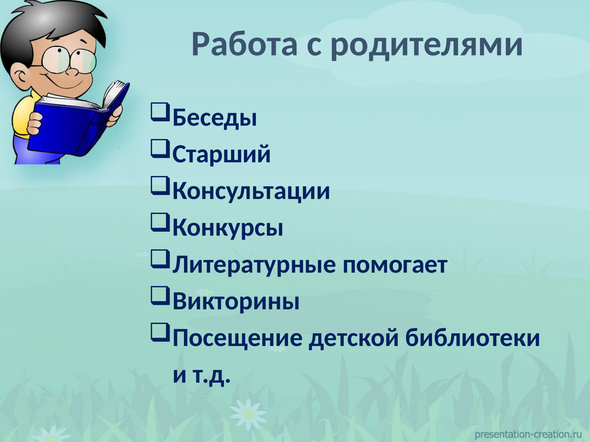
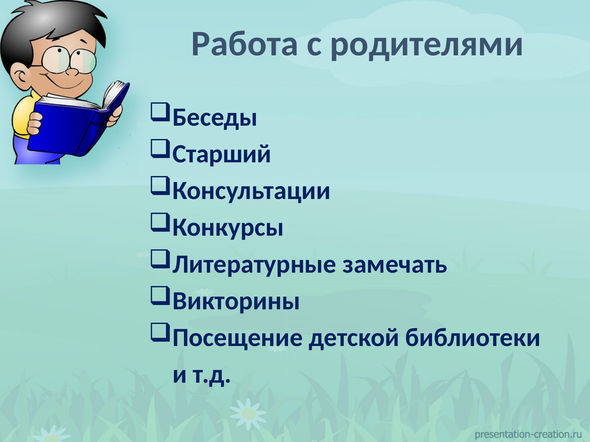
помогает: помогает -> замечать (395, 264)
